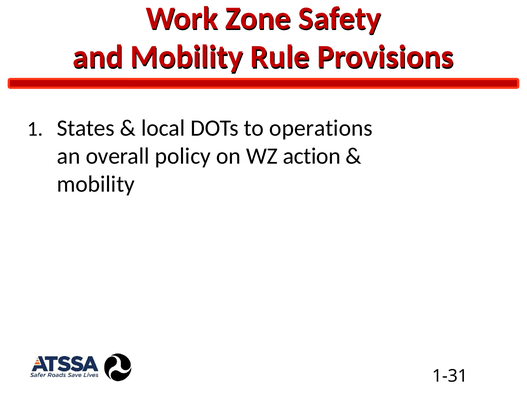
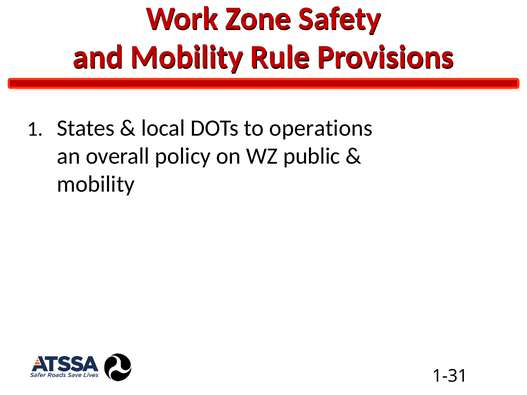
action: action -> public (312, 156)
